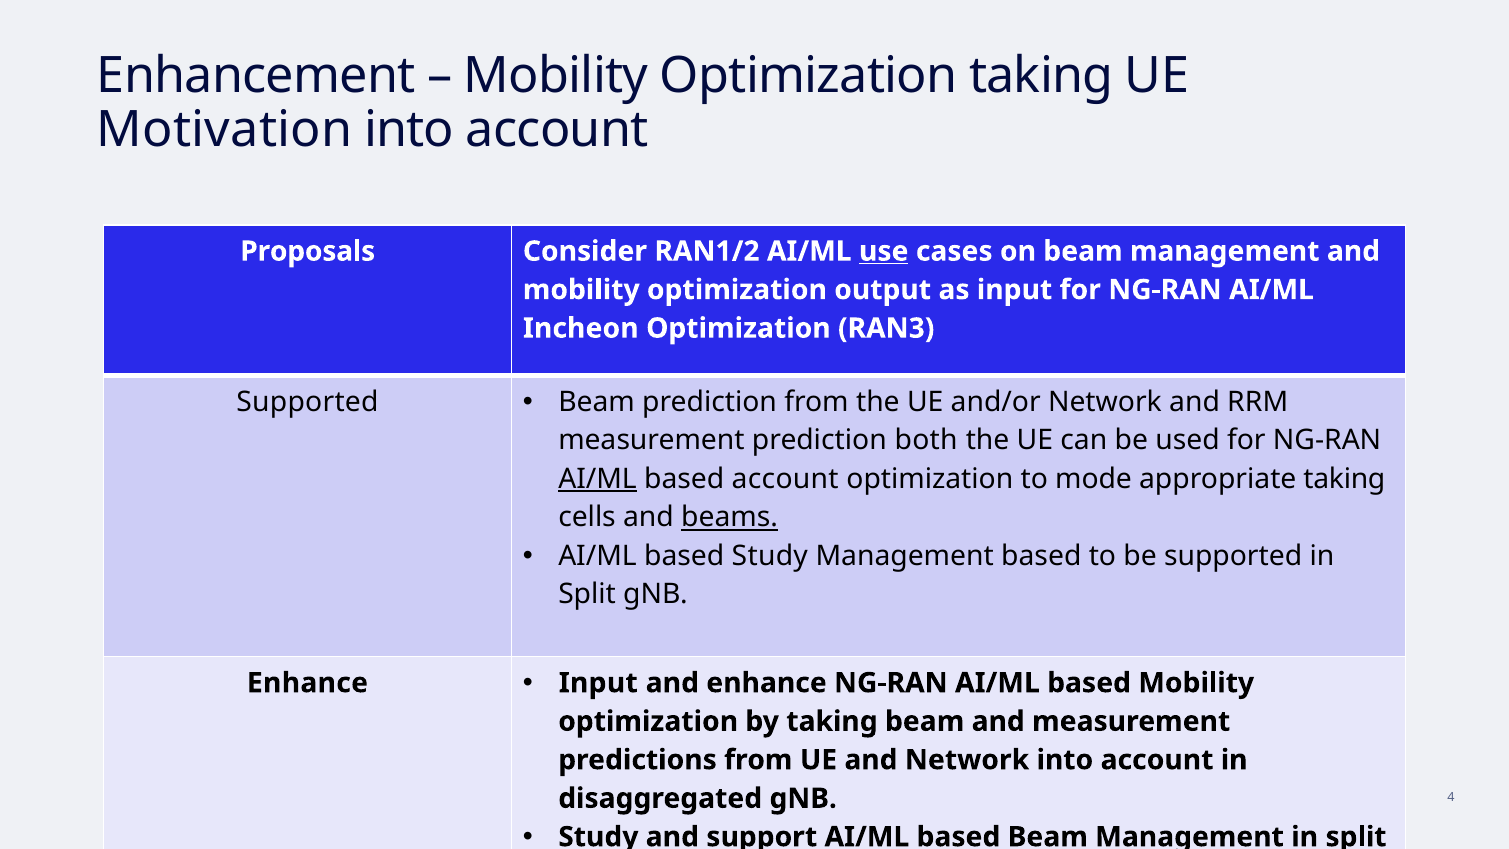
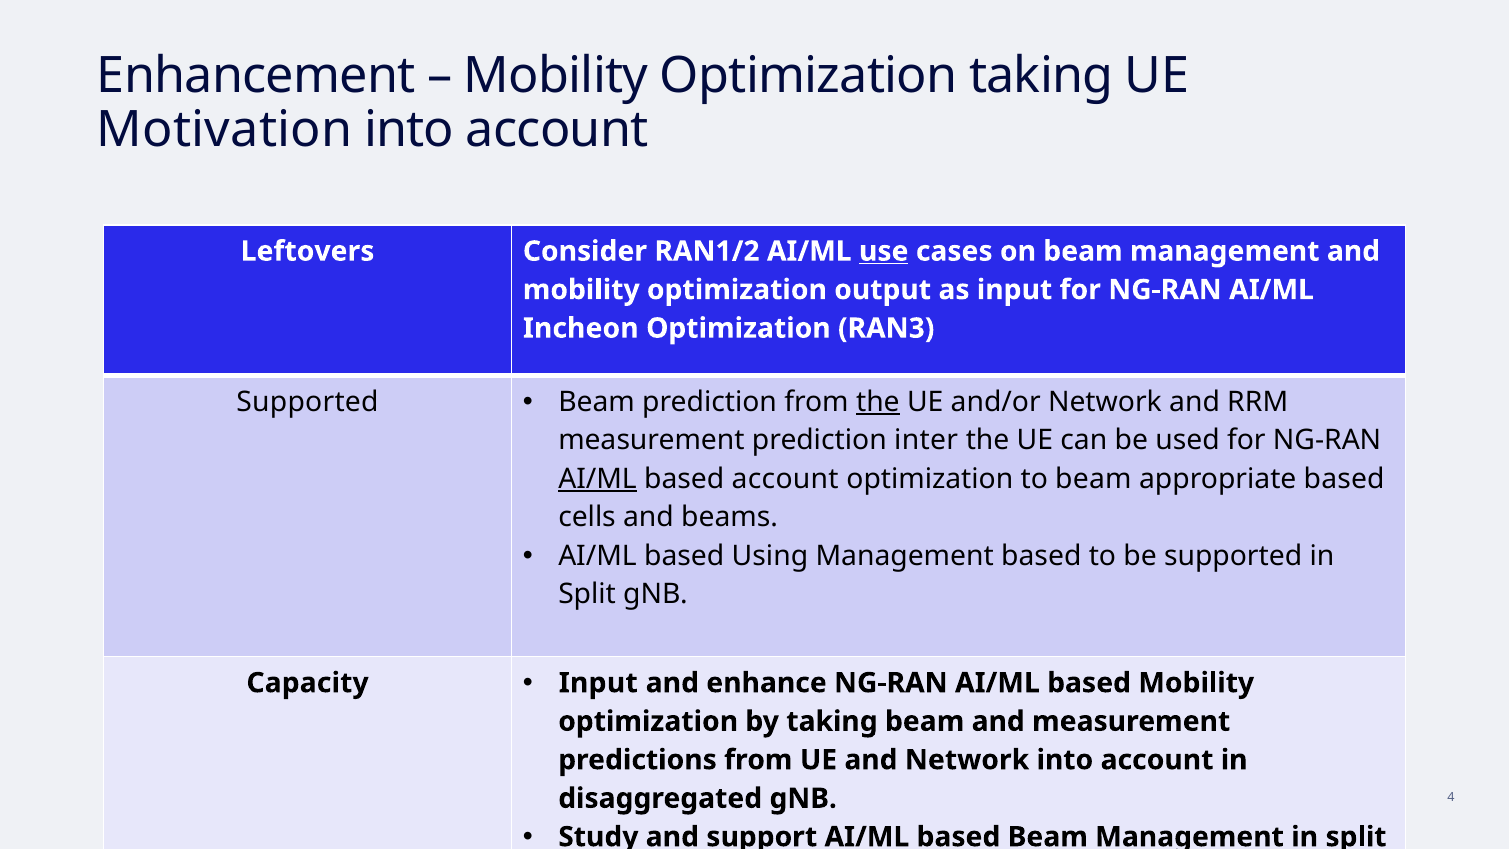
Proposals: Proposals -> Leftovers (308, 251)
the underline: none -> present (878, 402)
both: both -> inter (926, 440)
to mode: mode -> beam (1093, 479)
appropriate taking: taking -> based (1344, 479)
beams underline: present -> none (730, 517)
based Study: Study -> Using (770, 556)
Enhance: Enhance -> Capacity (308, 683)
